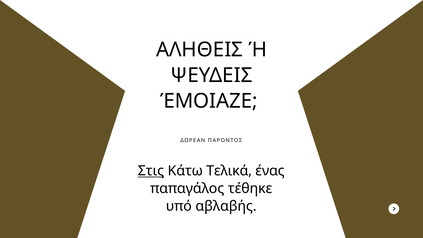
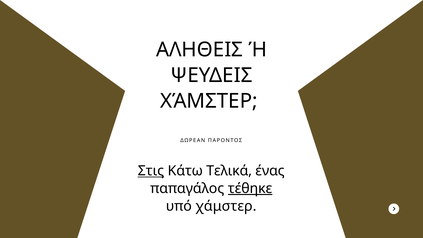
ΈΜΟΙΑΖΕ: ΈΜΟΙΑΖΕ -> ΧΆΜΣΤΕΡ (209, 101)
τέθηκε underline: none -> present (250, 188)
υπό αβλαβής: αβλαβής -> χάμστερ (226, 206)
